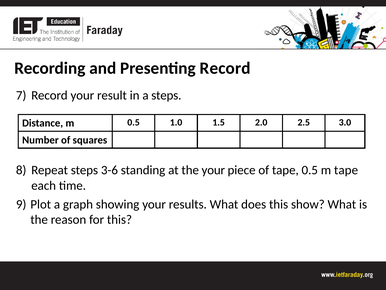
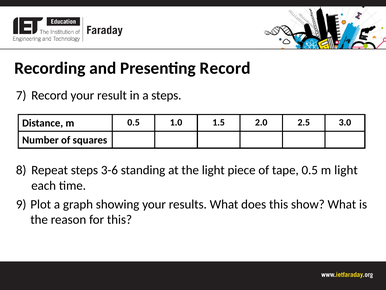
the your: your -> light (213, 170)
m tape: tape -> light (346, 170)
